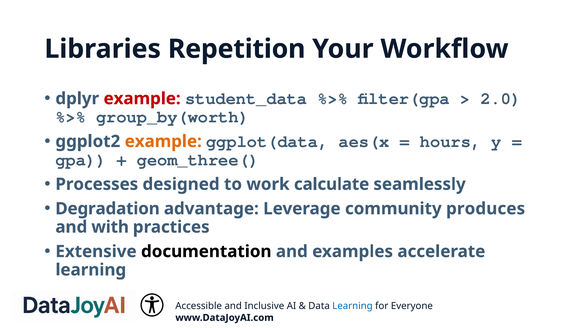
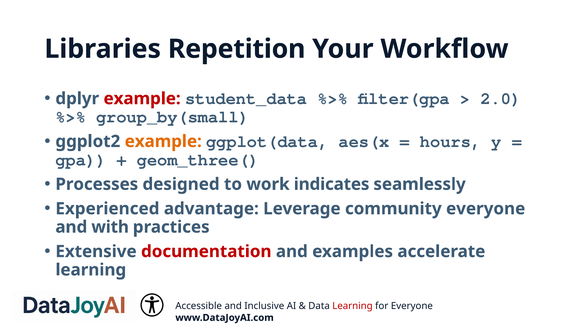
group_by(worth: group_by(worth -> group_by(small (172, 117)
calculate: calculate -> indicates (332, 184)
Degradation: Degradation -> Experienced (107, 209)
community produces: produces -> everyone (486, 209)
documentation colour: black -> red (206, 251)
Learning colour: blue -> red (352, 306)
